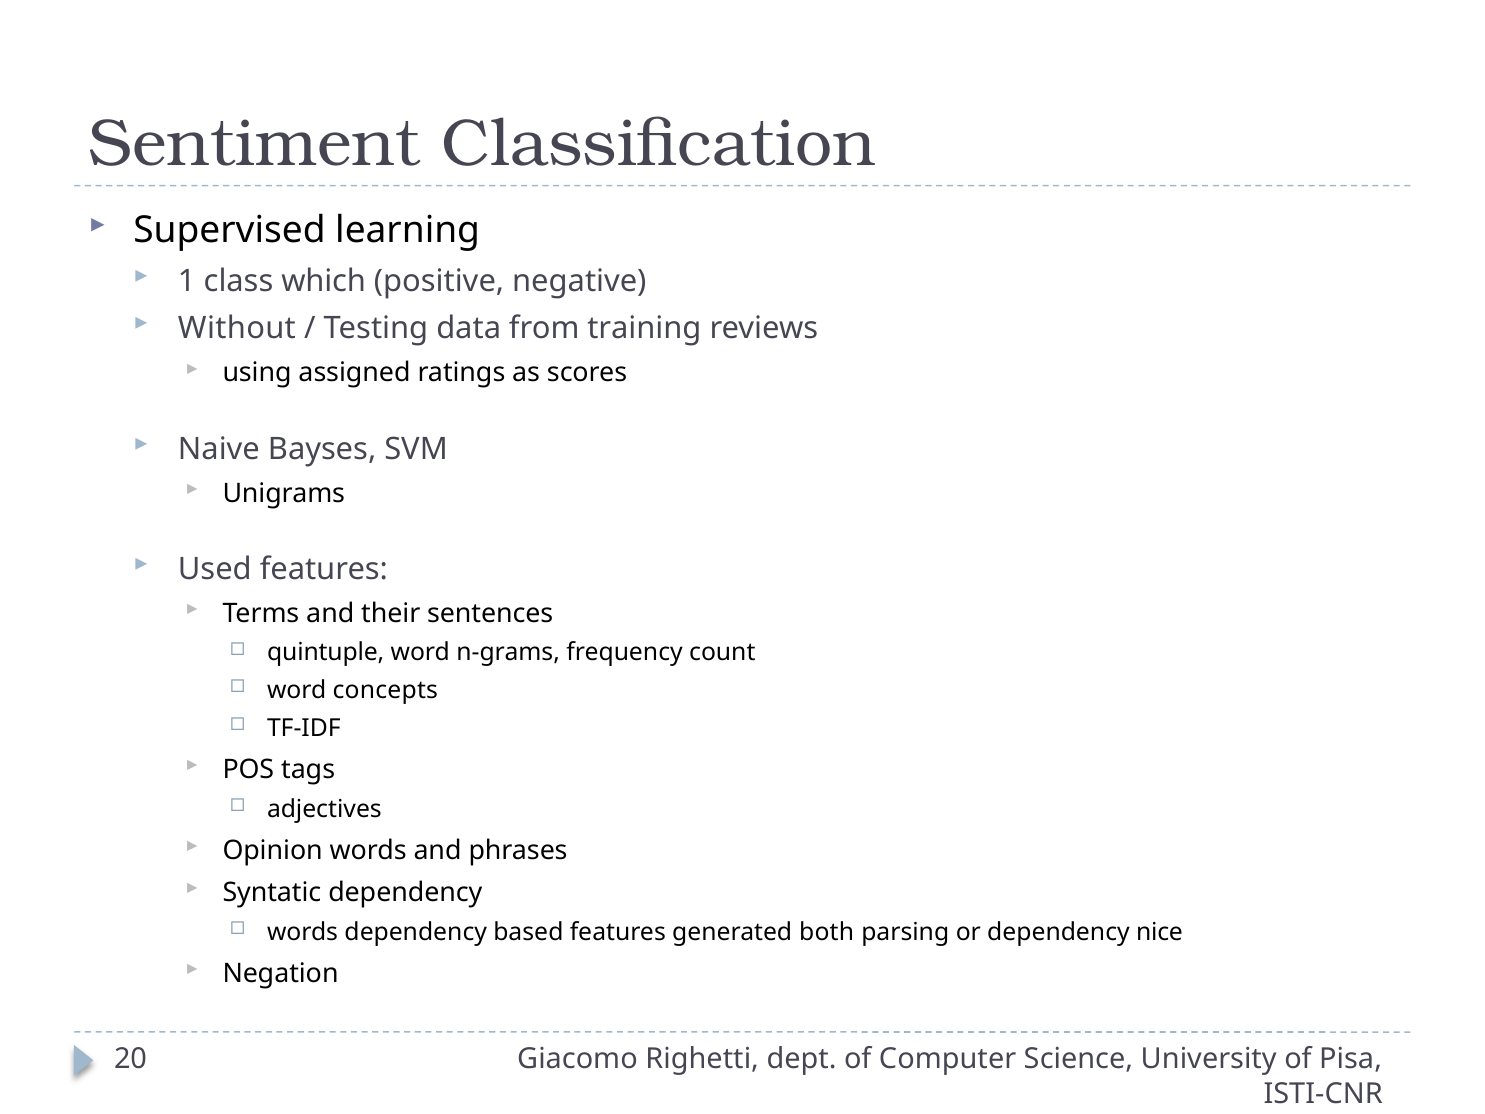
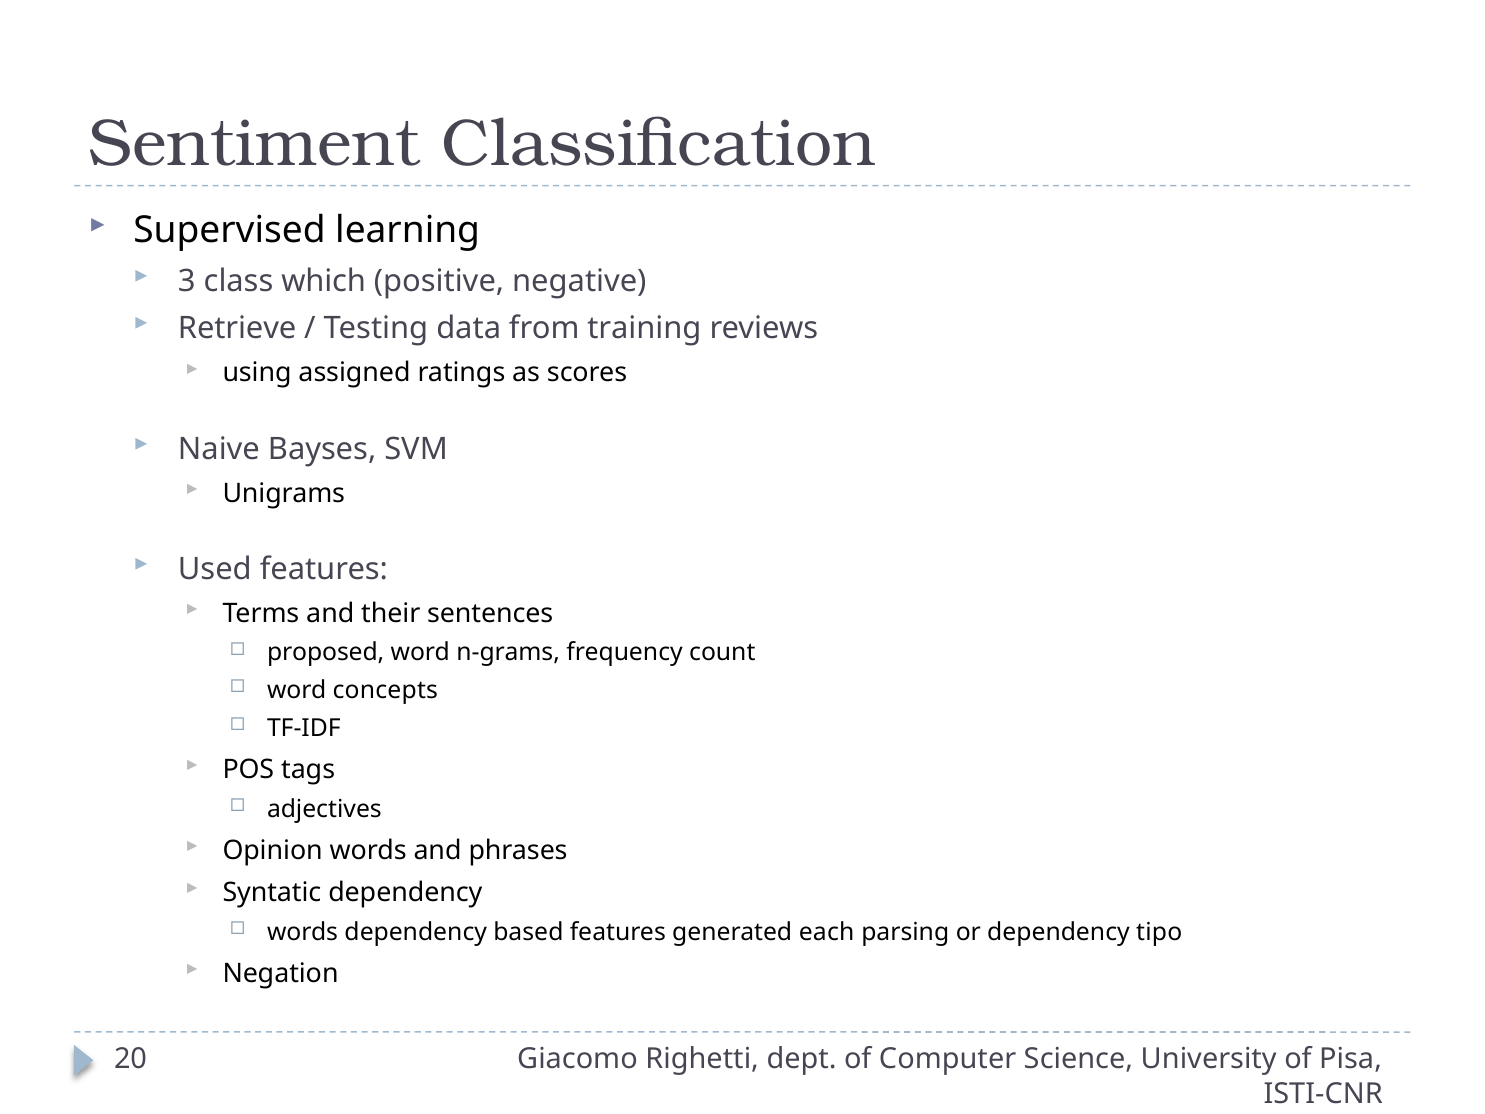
1: 1 -> 3 (187, 281)
Without: Without -> Retrieve (237, 328)
quintuple: quintuple -> proposed (326, 652)
both: both -> each (827, 932)
nice: nice -> tipo (1159, 932)
